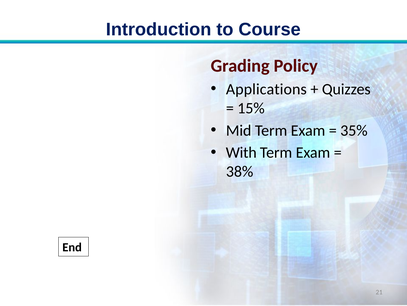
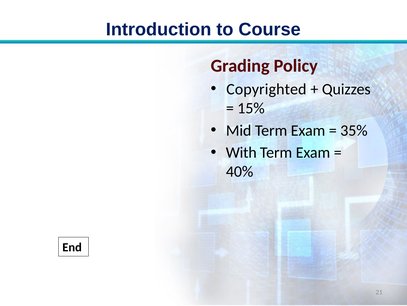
Applications: Applications -> Copyrighted (266, 89)
38%: 38% -> 40% (240, 171)
